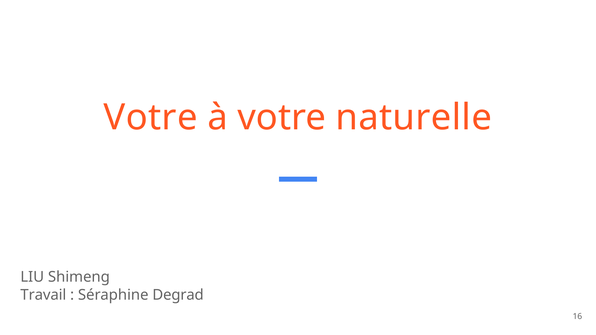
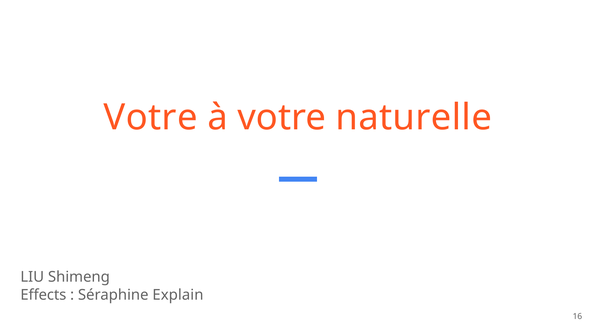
Travail: Travail -> Effects (43, 295)
Degrad: Degrad -> Explain (178, 295)
